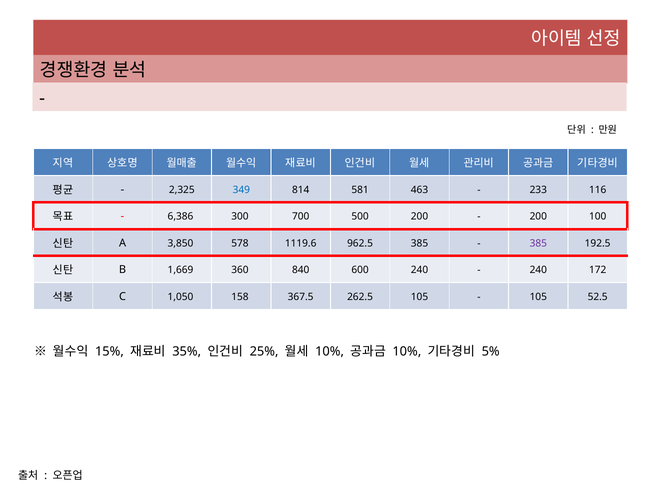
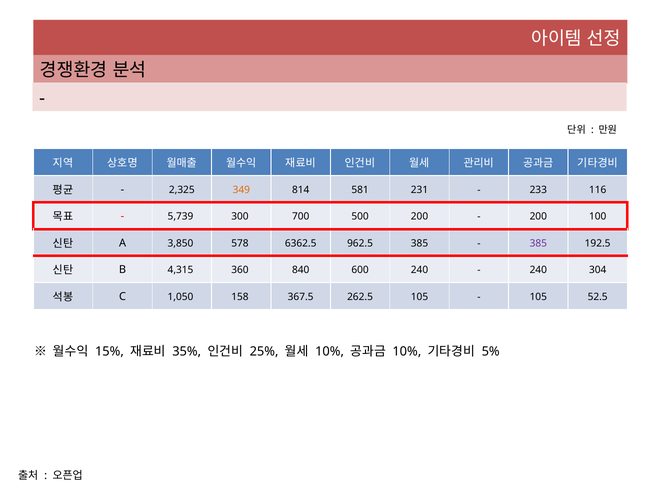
349 colour: blue -> orange (241, 190)
463: 463 -> 231 (419, 190)
6,386: 6,386 -> 5,739 (181, 217)
1119.6: 1119.6 -> 6362.5 (301, 243)
1,669: 1,669 -> 4,315 (181, 270)
172: 172 -> 304 (598, 270)
